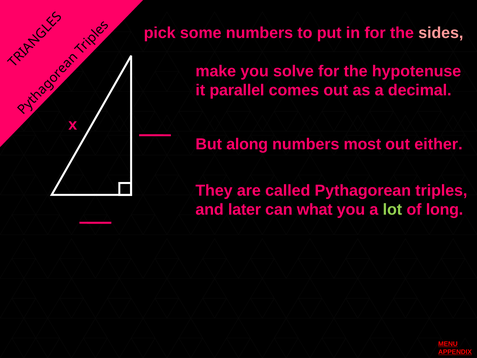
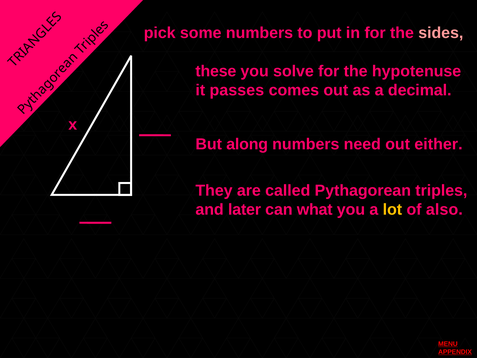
make: make -> these (216, 71)
parallel: parallel -> passes (237, 90)
most: most -> need (362, 144)
lot colour: light green -> yellow (392, 209)
long: long -> also (444, 209)
